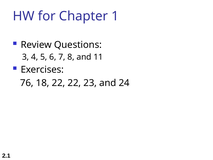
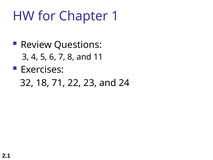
76: 76 -> 32 (27, 83)
18 22: 22 -> 71 (58, 83)
